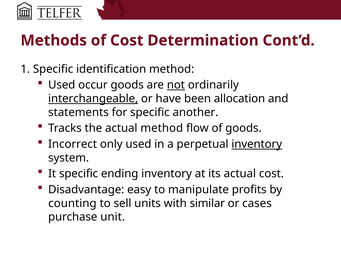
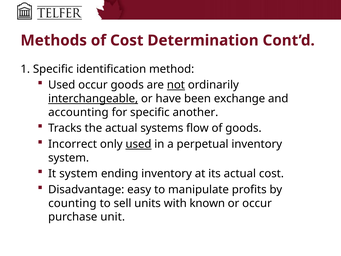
allocation: allocation -> exchange (240, 99)
statements: statements -> accounting (78, 112)
actual method: method -> systems (162, 128)
used underline: none -> present (138, 144)
inventory underline: present -> none (257, 144)
It specific: specific -> system (79, 174)
similar: similar -> known (207, 203)
or cases: cases -> occur (257, 203)
